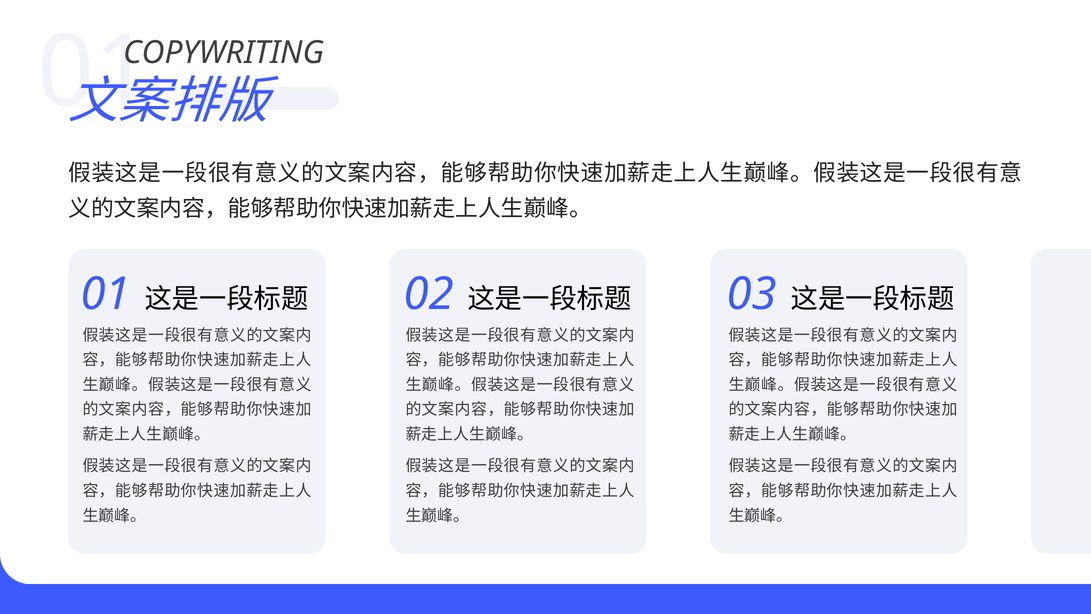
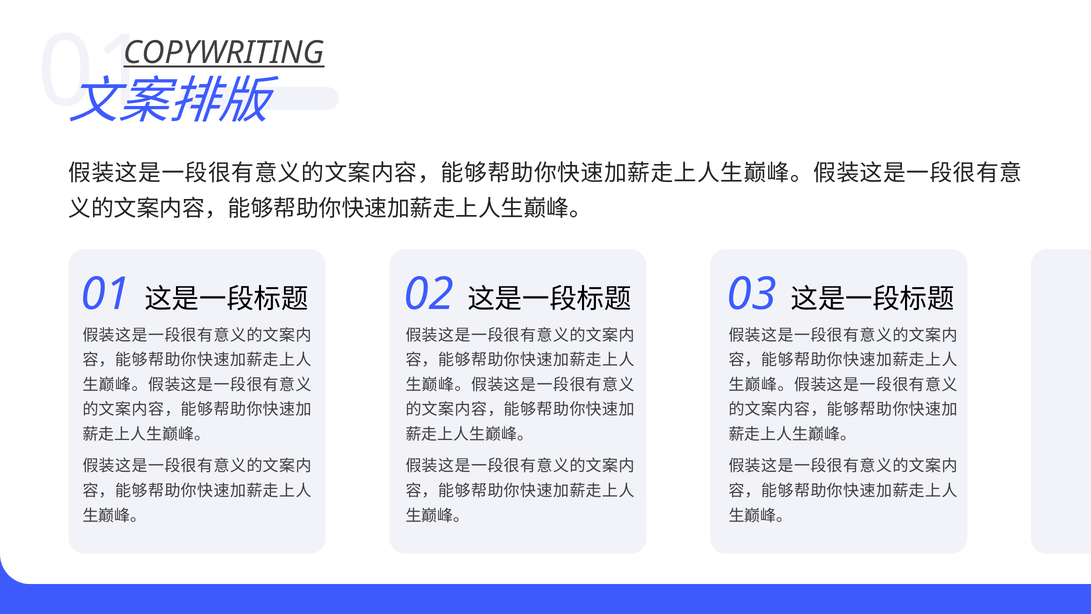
COPYWRITING underline: none -> present (224, 53)
